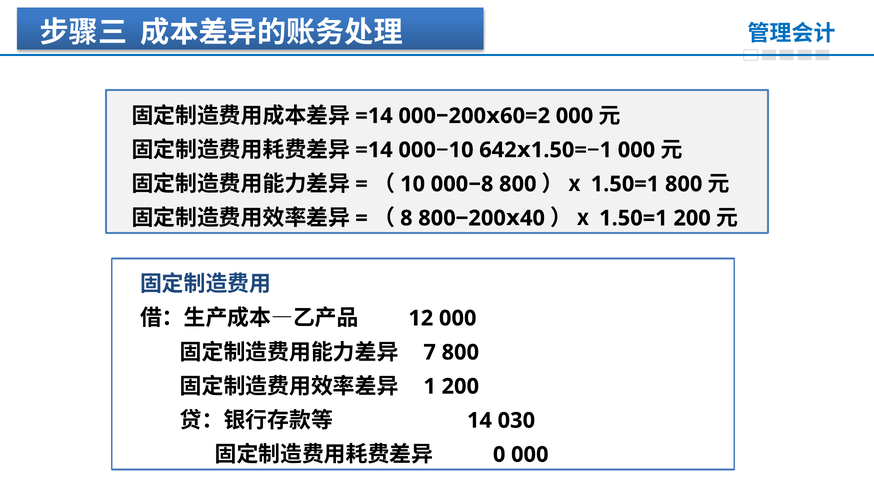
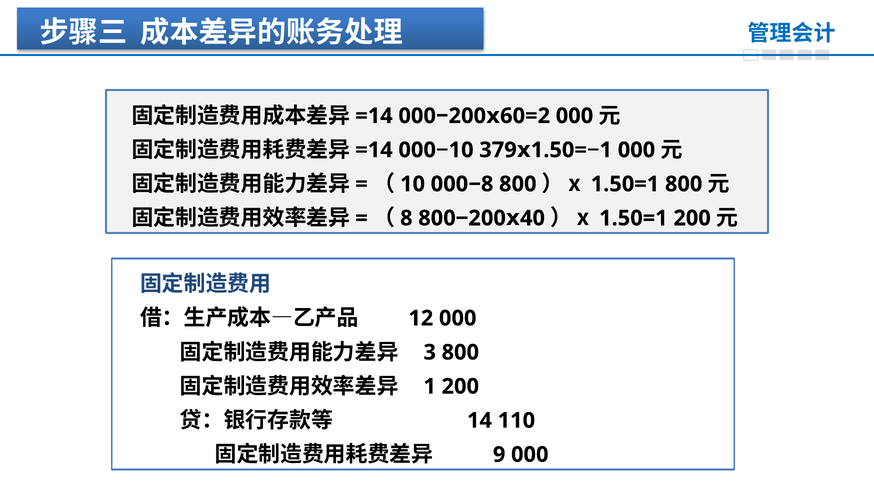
642: 642 -> 379 (498, 150)
7: 7 -> 3 (430, 352)
030: 030 -> 110 (516, 420)
0: 0 -> 9 (499, 454)
